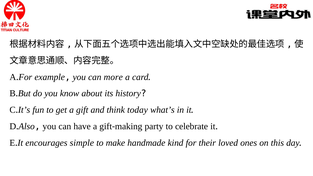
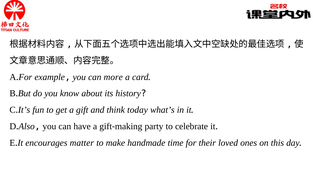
simple: simple -> matter (82, 143)
kind: kind -> time (176, 143)
